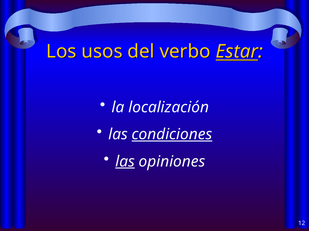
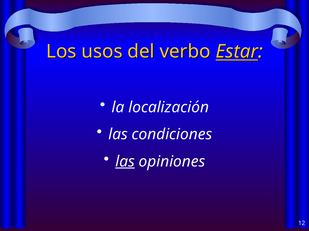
condiciones underline: present -> none (172, 135)
